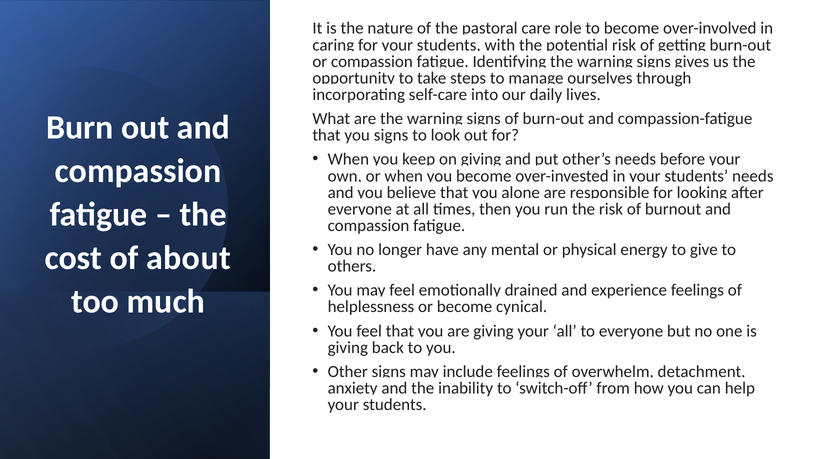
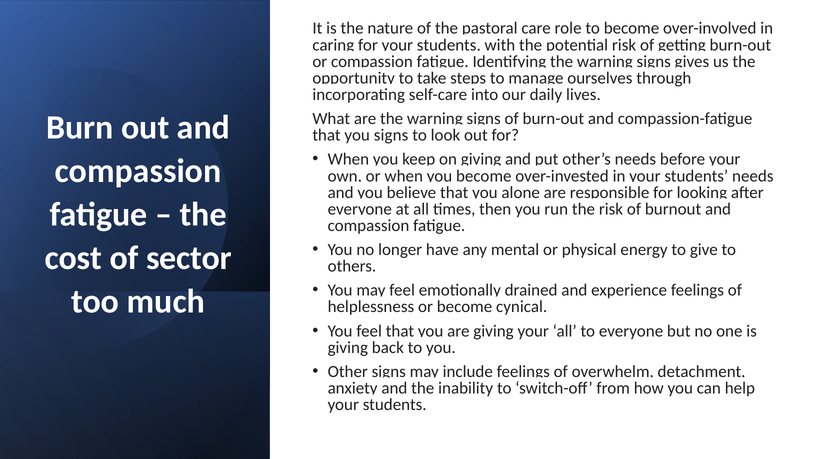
about: about -> sector (189, 258)
